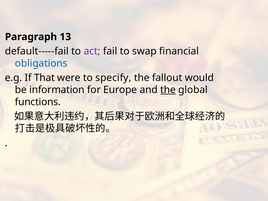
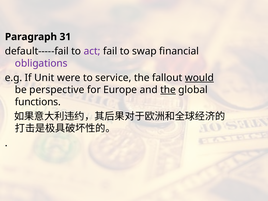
13: 13 -> 31 (65, 37)
obligations colour: blue -> purple (41, 63)
That: That -> Unit (44, 78)
specify: specify -> service (113, 78)
would underline: none -> present (199, 78)
information: information -> perspective (57, 90)
